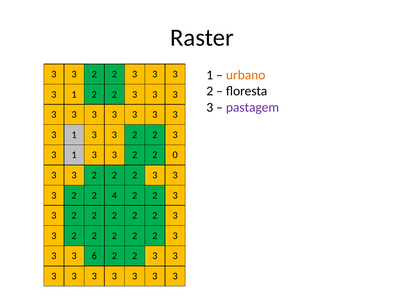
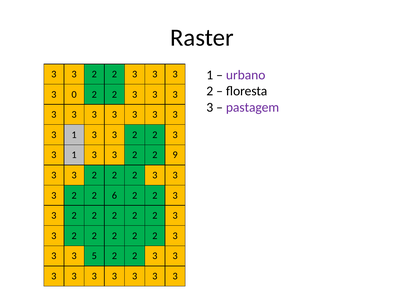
urbano colour: orange -> purple (246, 75)
1: 1 -> 0 (74, 94)
0: 0 -> 9 (175, 155)
4: 4 -> 6 (114, 195)
6: 6 -> 5 (94, 256)
